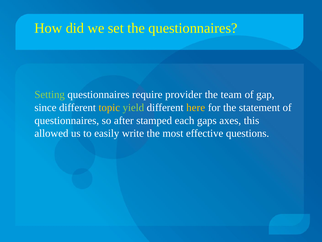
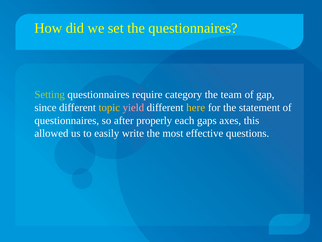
provider: provider -> category (184, 95)
yield colour: light green -> pink (133, 107)
stamped: stamped -> properly (154, 120)
